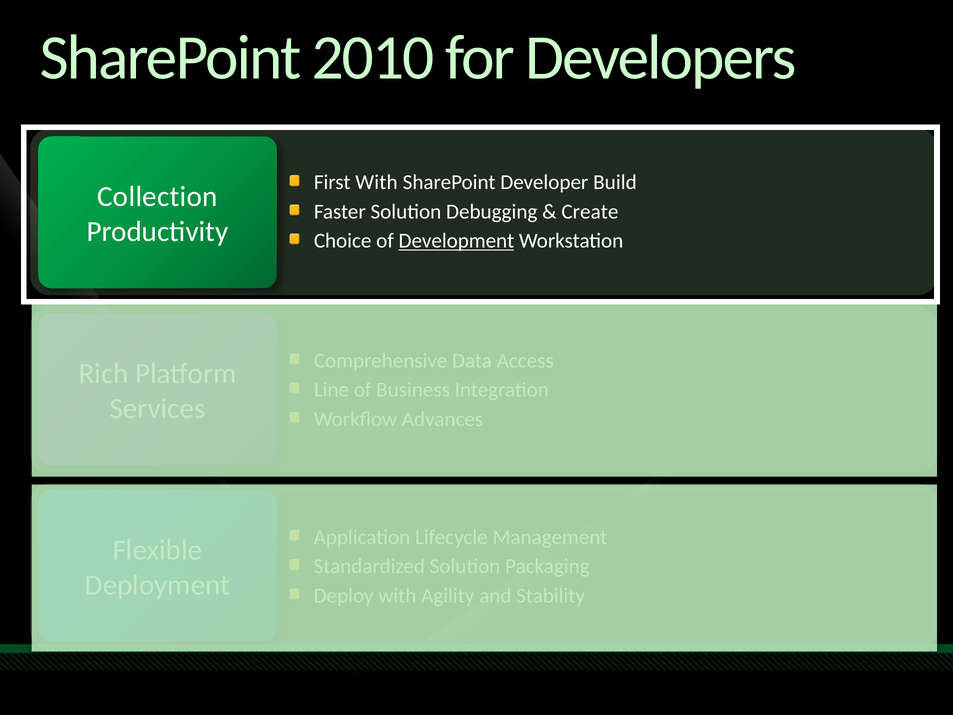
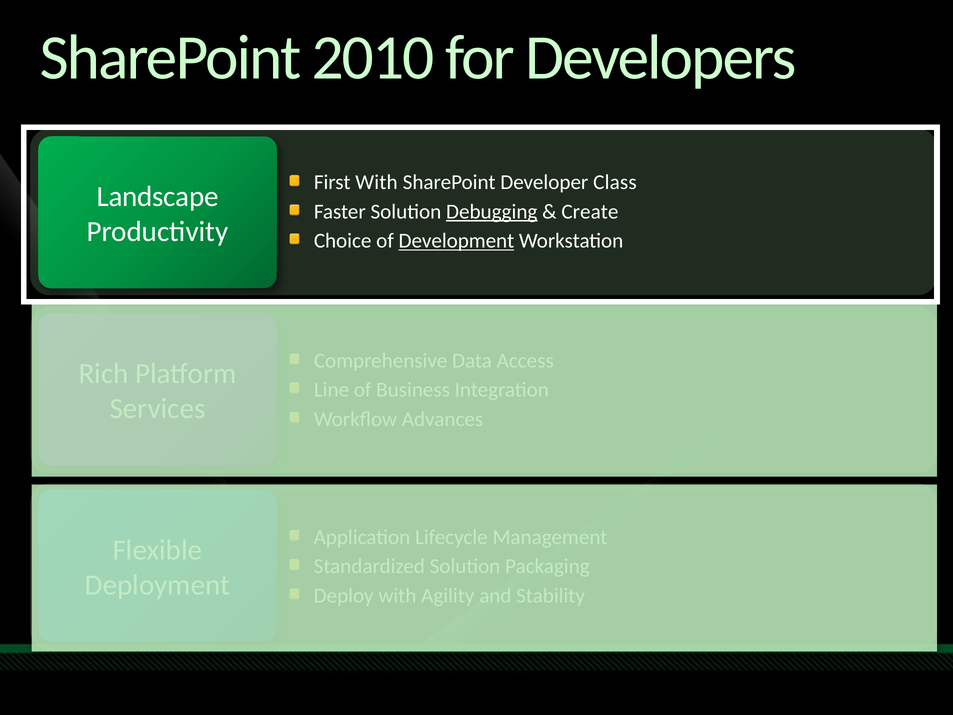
Build: Build -> Class (615, 182)
Collection: Collection -> Landscape (158, 197)
Debugging underline: none -> present (492, 212)
